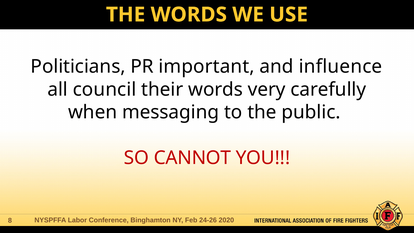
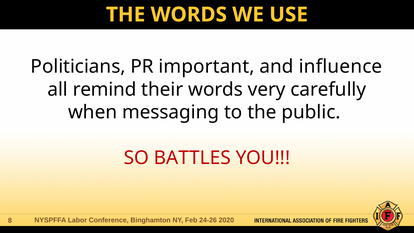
council: council -> remind (105, 89)
CANNOT: CANNOT -> BATTLES (192, 158)
